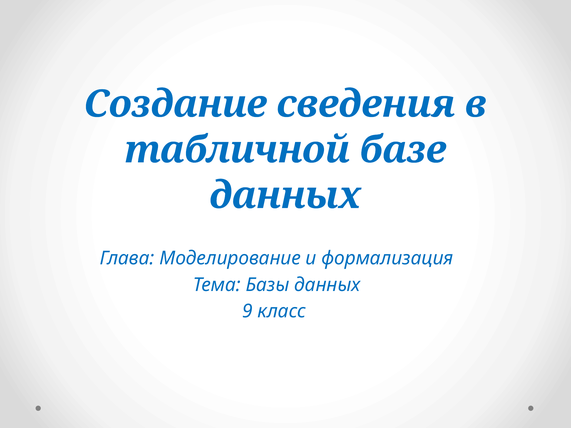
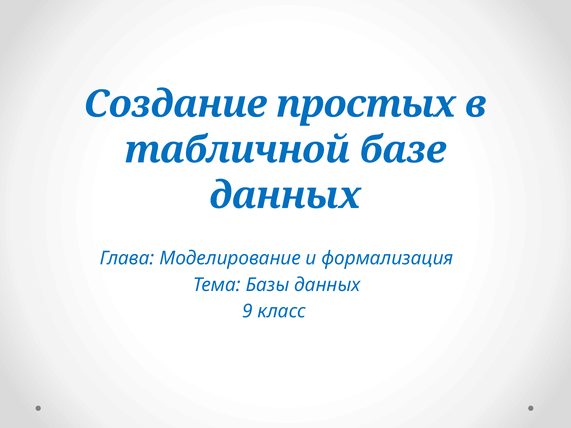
сведения: сведения -> простых (366, 104)
